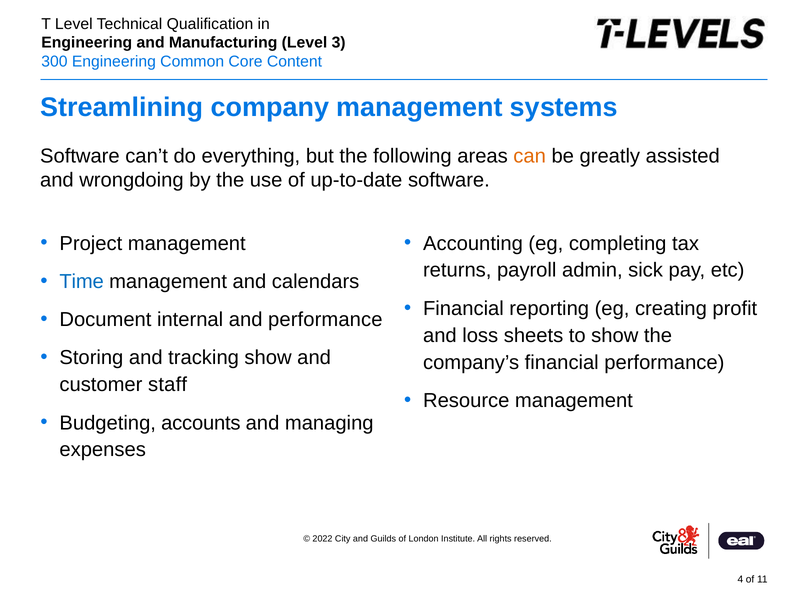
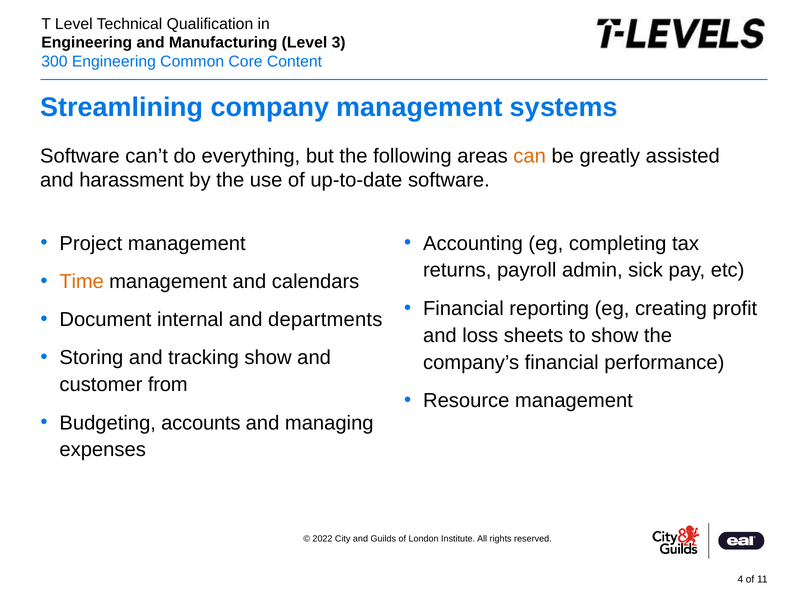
wrongdoing: wrongdoing -> harassment (132, 180)
Time colour: blue -> orange (82, 282)
and performance: performance -> departments (325, 320)
staff: staff -> from (168, 385)
